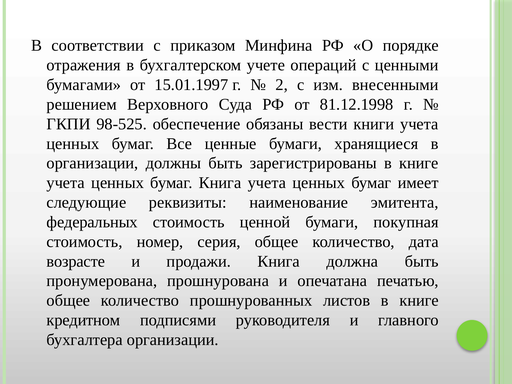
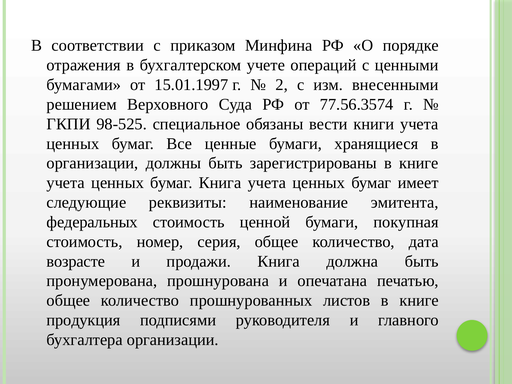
81.12.1998: 81.12.1998 -> 77.56.3574 (357, 104)
обеспечение: обеспечение -> специальное (197, 124)
кредитном: кредитном -> продукция (83, 320)
